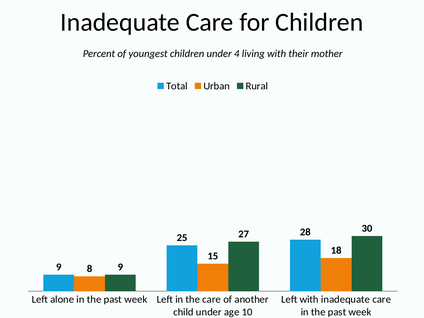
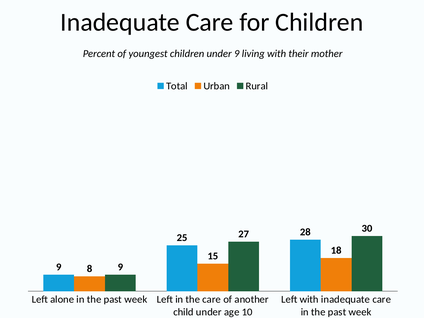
under 4: 4 -> 9 (237, 54)
